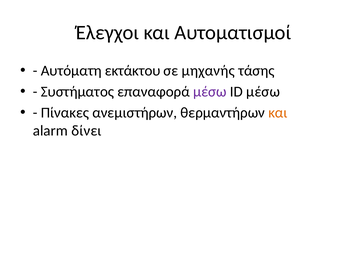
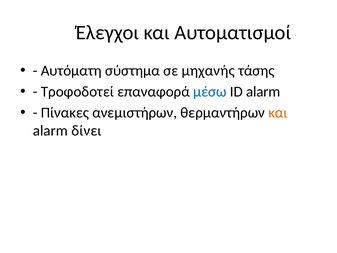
εκτάκτου: εκτάκτου -> σύστημα (133, 71)
Συστήματος: Συστήματος -> Τροφοδοτεί (77, 92)
μέσω colour: purple -> blue (210, 92)
ID μέσω: μέσω -> alarm (263, 92)
